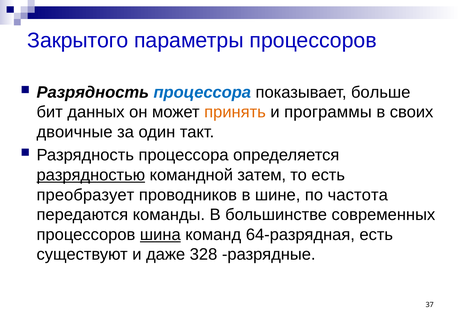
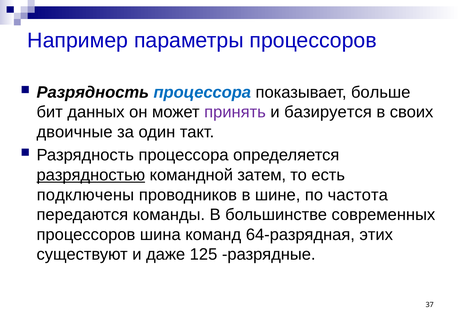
Закрытого: Закрытого -> Например (78, 40)
принять colour: orange -> purple (235, 112)
программы: программы -> базируется (328, 112)
преобразует: преобразует -> подключены (85, 195)
шина underline: present -> none (160, 235)
64-разрядная есть: есть -> этих (376, 235)
328: 328 -> 125 (204, 255)
